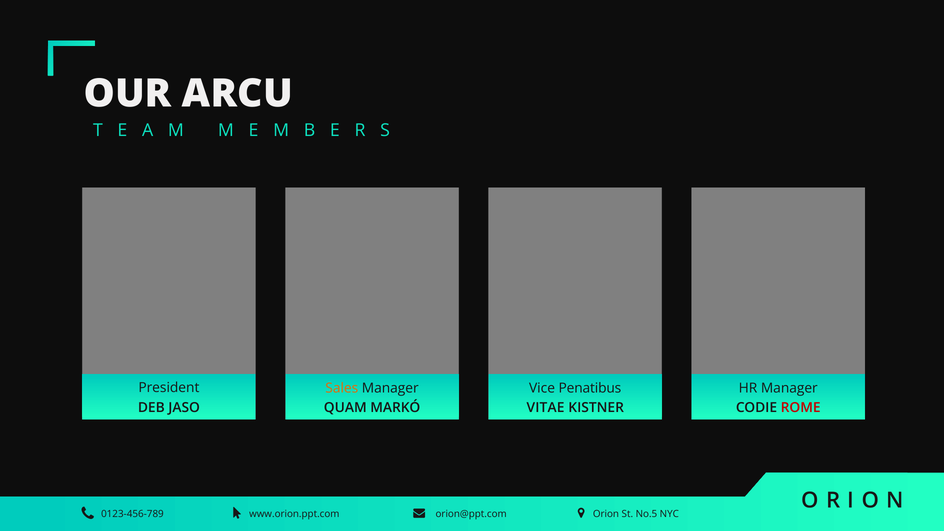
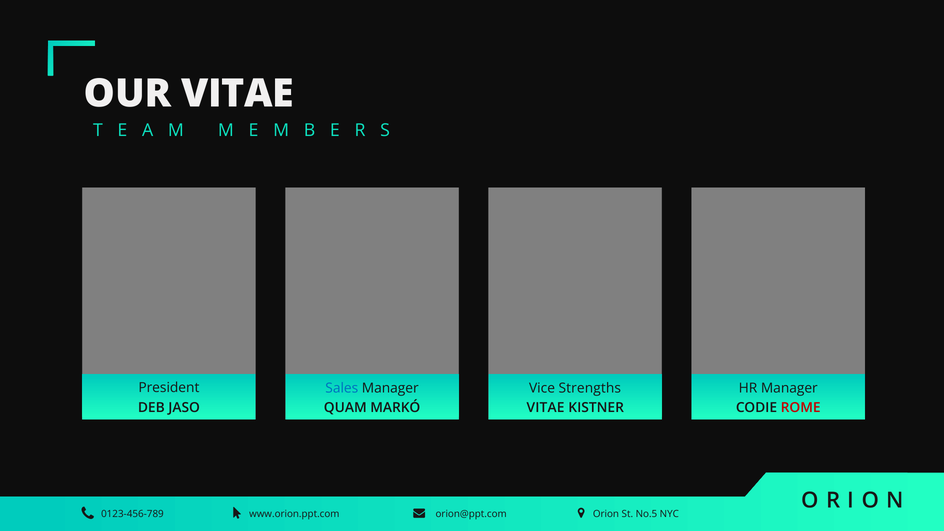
OUR ARCU: ARCU -> VITAE (238, 94)
Sales colour: orange -> blue (342, 388)
Penatibus: Penatibus -> Strengths (590, 388)
